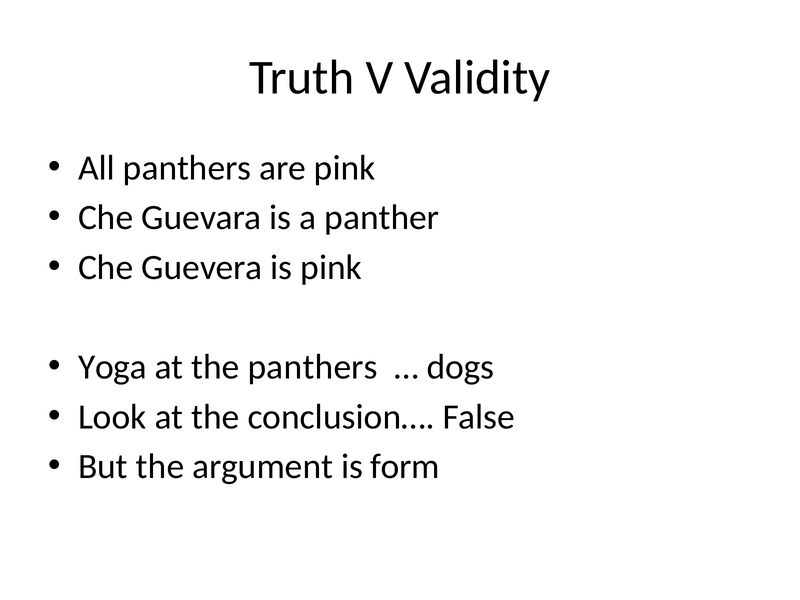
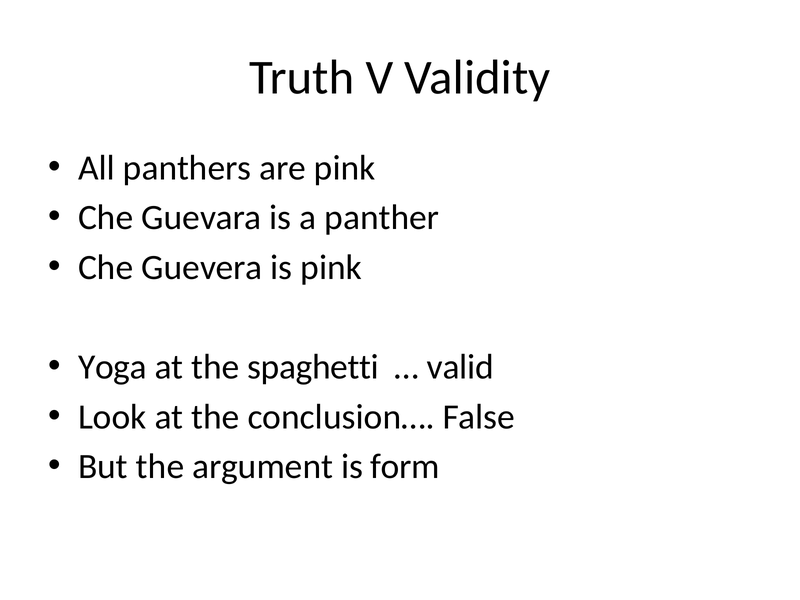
the panthers: panthers -> spaghetti (313, 367)
dogs: dogs -> valid (460, 367)
